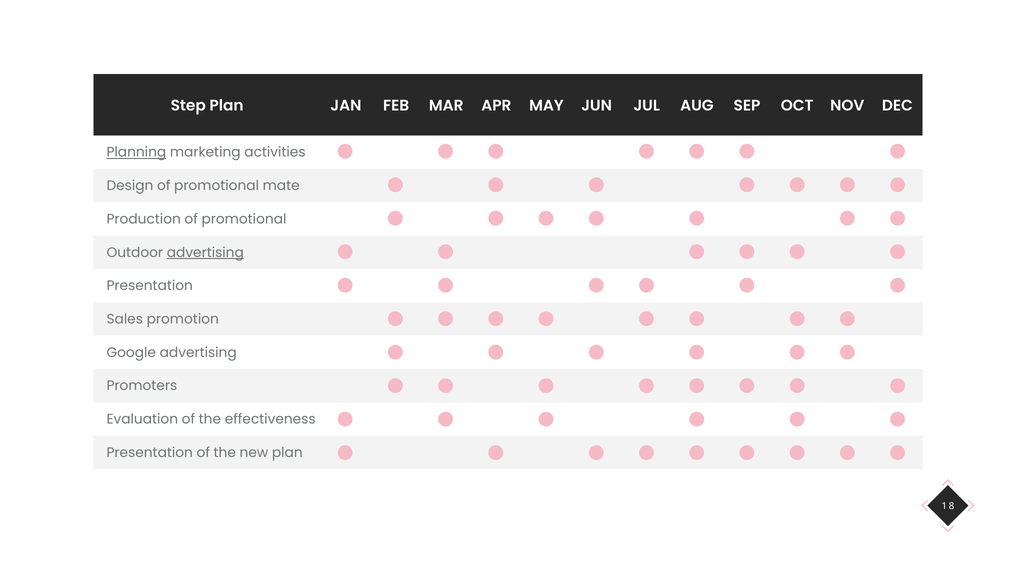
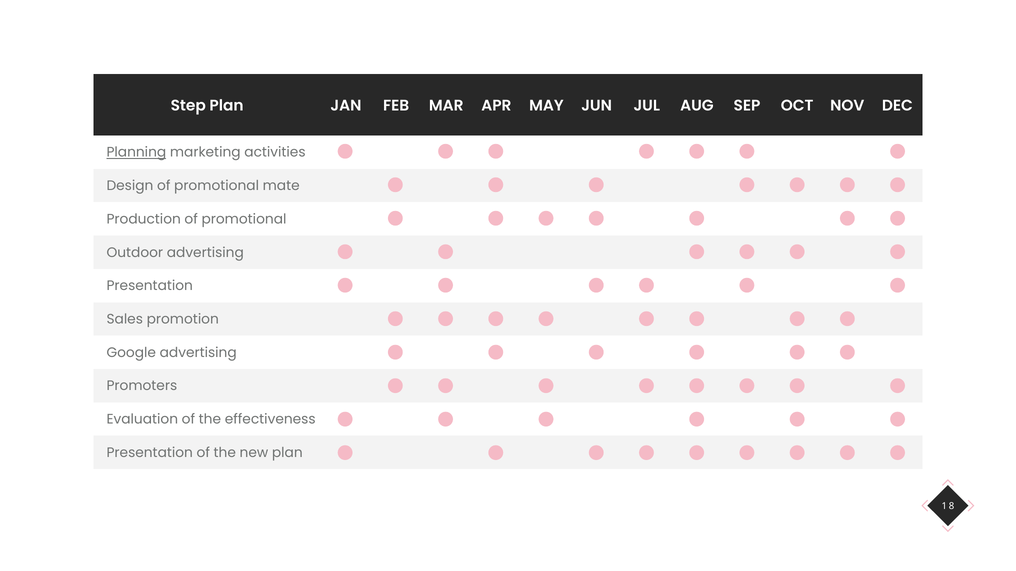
advertising underline: present -> none (205, 253)
